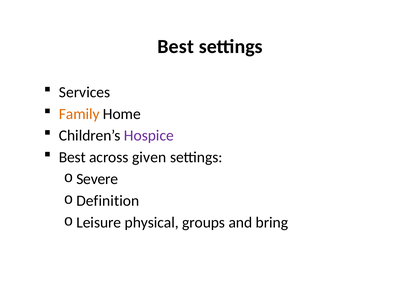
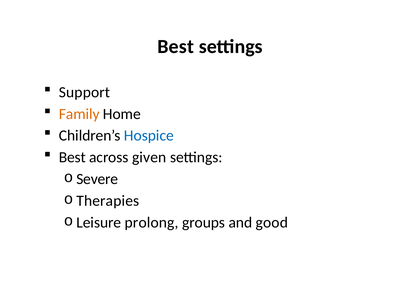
Services: Services -> Support (85, 92)
Hospice colour: purple -> blue (149, 136)
Definition: Definition -> Therapies (108, 201)
physical: physical -> prolong (152, 223)
bring: bring -> good (272, 223)
